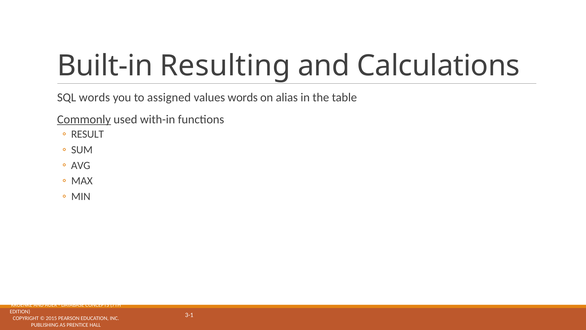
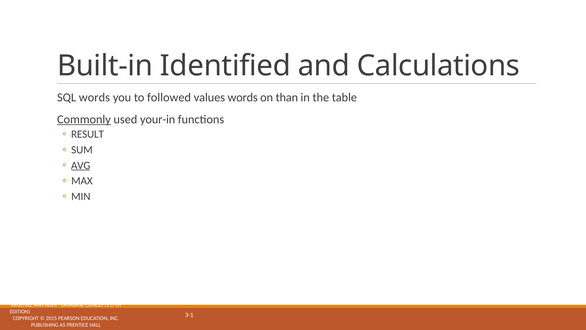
Resulting: Resulting -> Identified (225, 66)
assigned: assigned -> followed (169, 97)
alias: alias -> than (287, 97)
with-in: with-in -> your-in (158, 119)
AVG underline: none -> present (81, 165)
